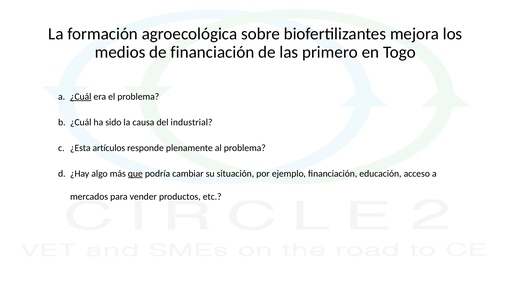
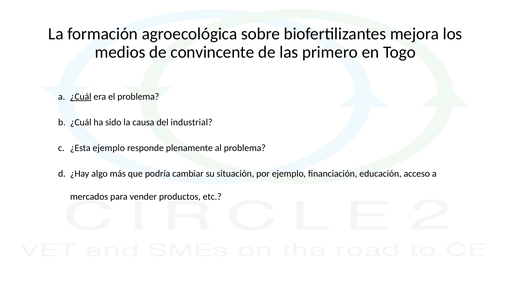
de financiación: financiación -> convincente (212, 52)
¿Esta artículos: artículos -> ejemplo (109, 148)
que underline: present -> none (135, 173)
